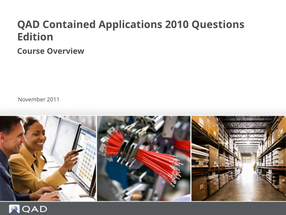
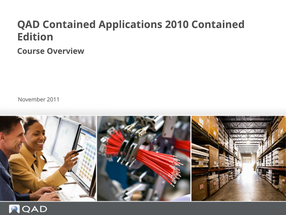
2010 Questions: Questions -> Contained (218, 25)
